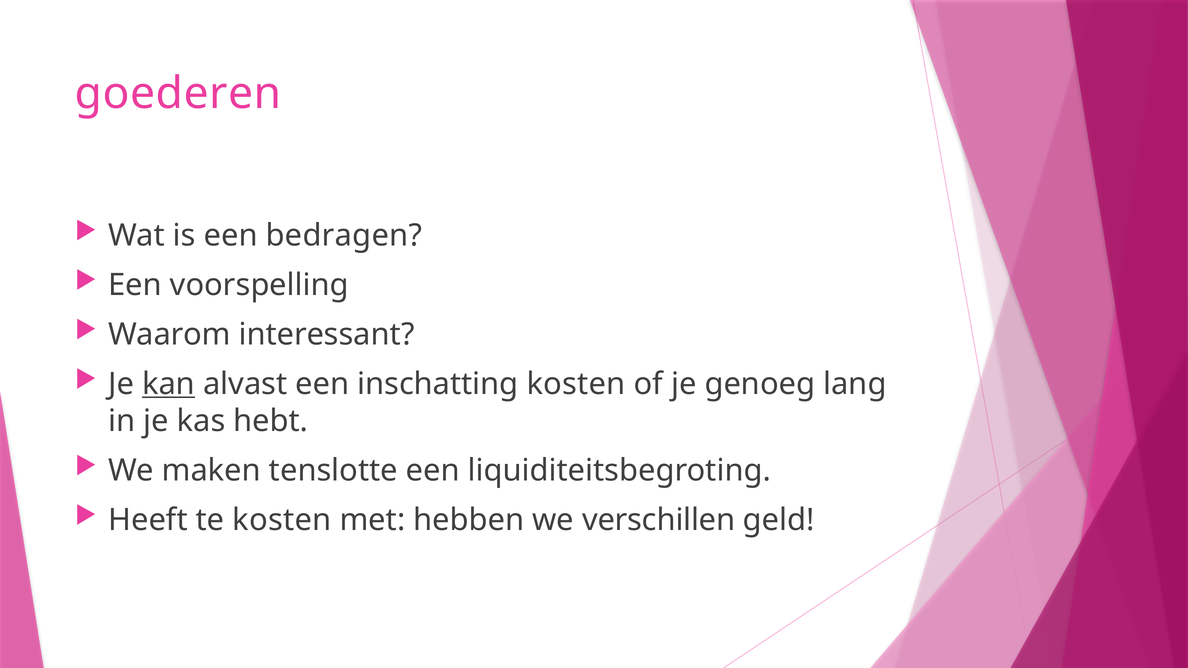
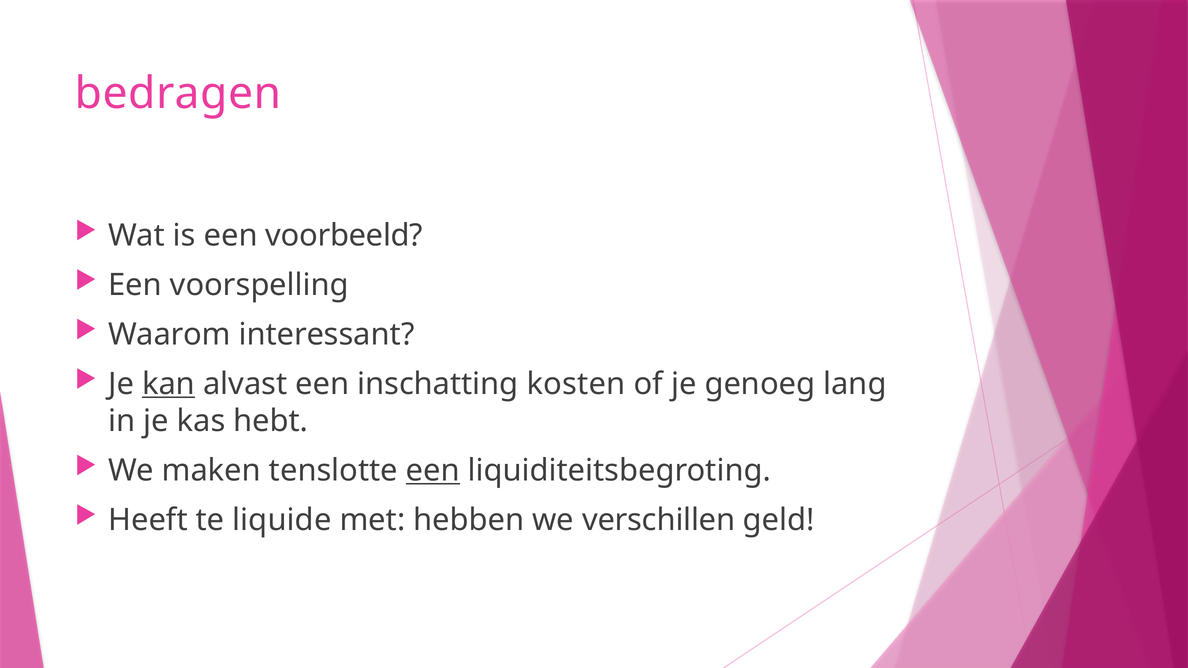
goederen: goederen -> bedragen (178, 94)
bedragen: bedragen -> voorbeeld (344, 236)
een underline: none -> present (433, 471)
te kosten: kosten -> liquide (282, 520)
